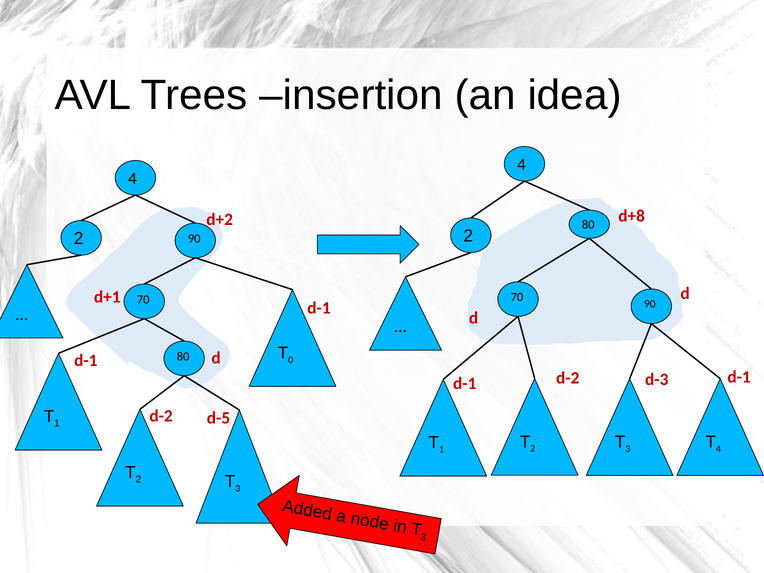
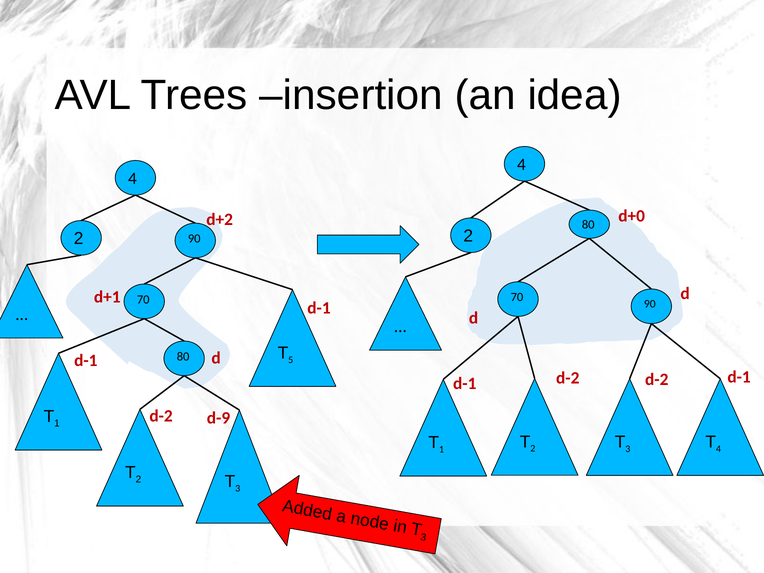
d+8: d+8 -> d+0 (632, 216)
0: 0 -> 5 (291, 360)
d-3: d-3 -> d-2 (657, 379)
d-5: d-5 -> d-9 (218, 418)
